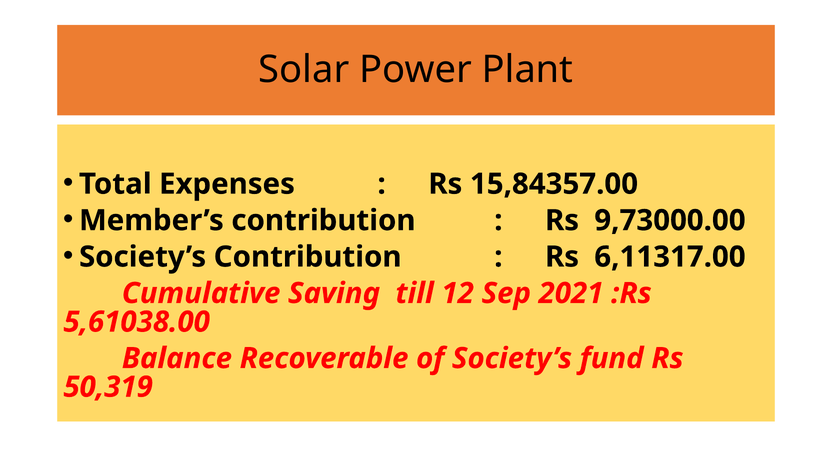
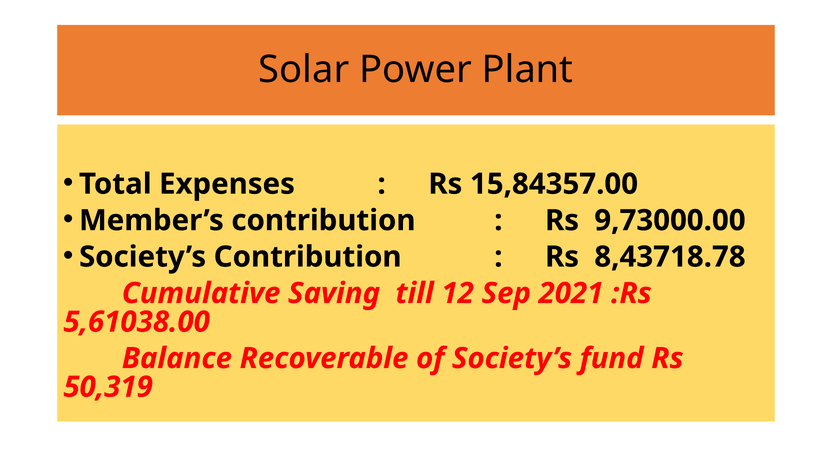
6,11317.00: 6,11317.00 -> 8,43718.78 (670, 257)
